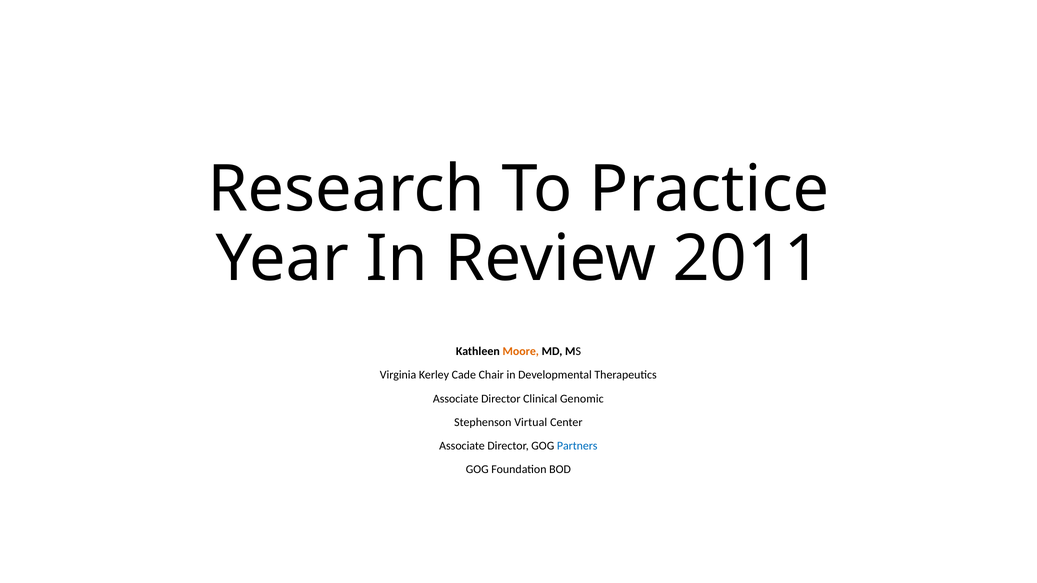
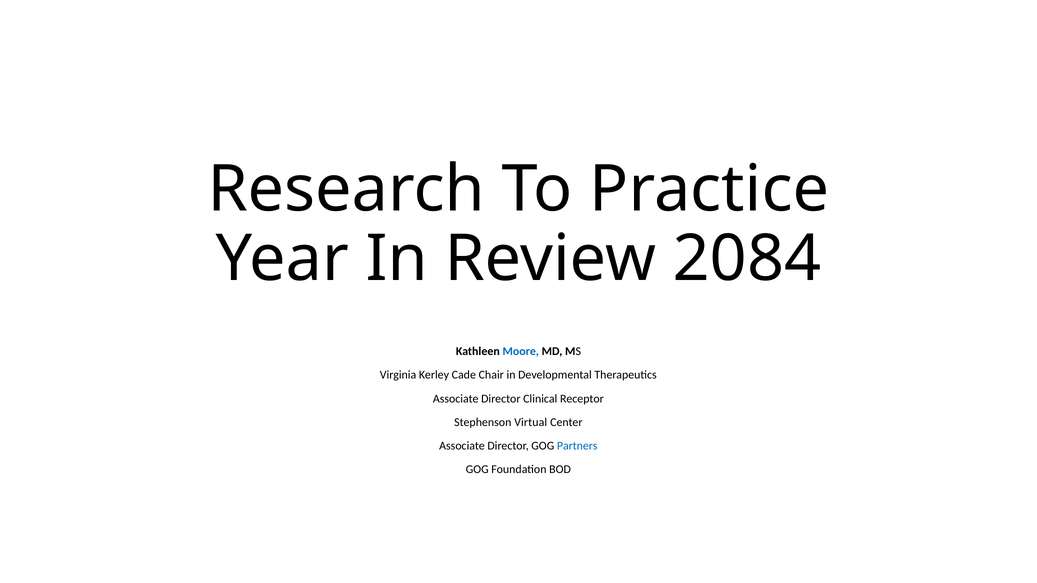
2011: 2011 -> 2084 (747, 259)
Moore colour: orange -> blue (521, 352)
Genomic: Genomic -> Receptor (582, 399)
